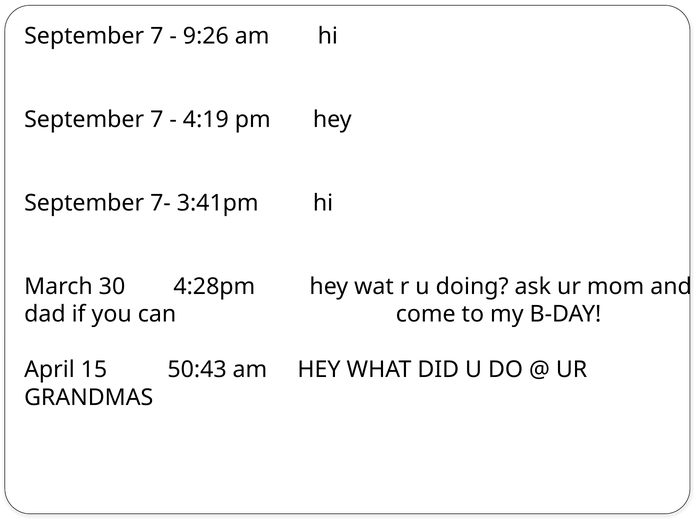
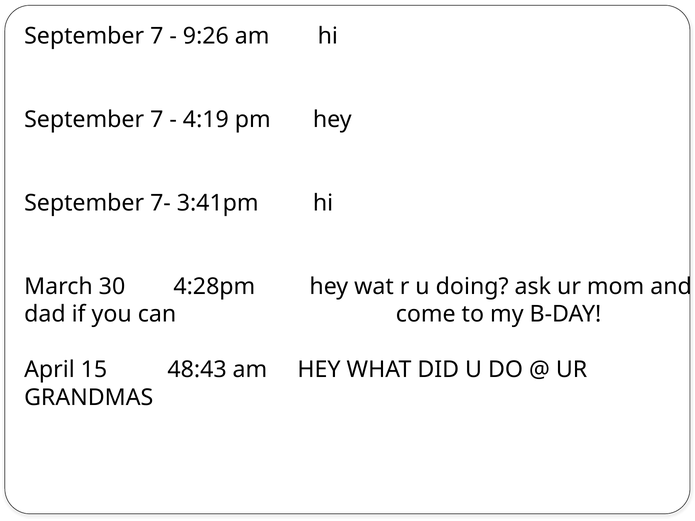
50:43: 50:43 -> 48:43 (197, 370)
